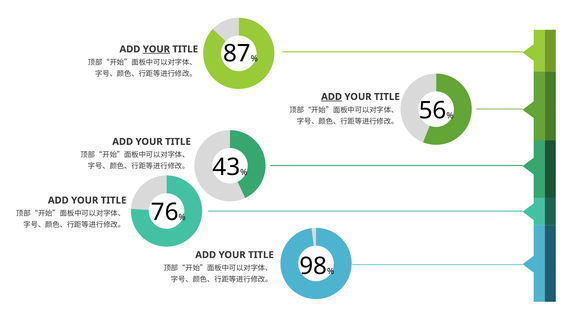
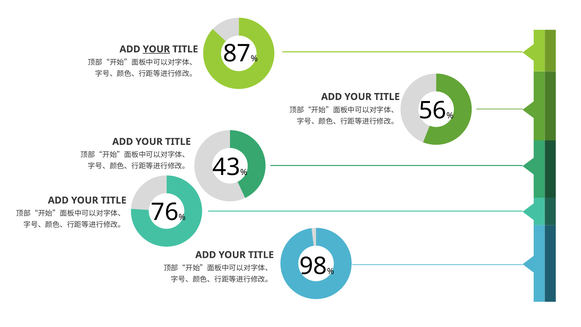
ADD underline: present -> none (332, 97)
